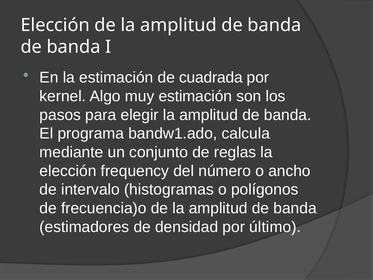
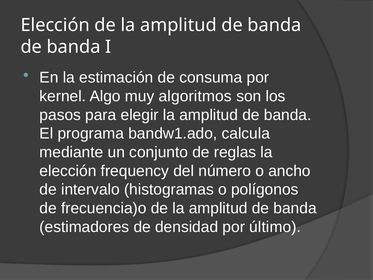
cuadrada: cuadrada -> consuma (211, 78)
muy estimación: estimación -> algoritmos (195, 96)
